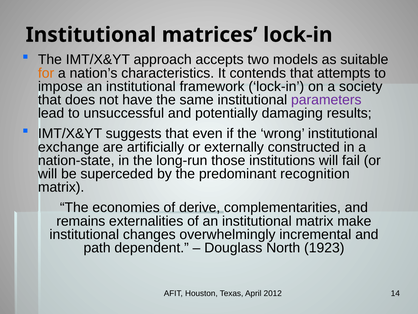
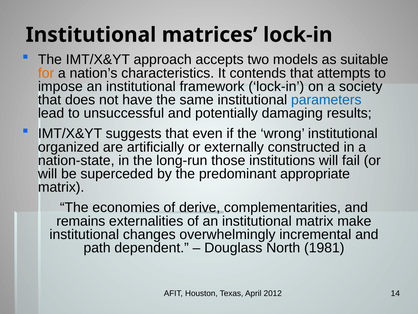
parameters colour: purple -> blue (326, 100)
exchange: exchange -> organized (69, 147)
recognition: recognition -> appropriate (315, 174)
1923: 1923 -> 1981 (324, 247)
